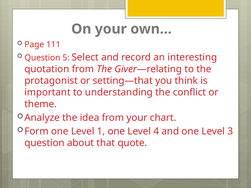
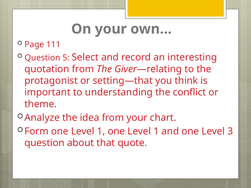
1 one Level 4: 4 -> 1 (156, 131)
